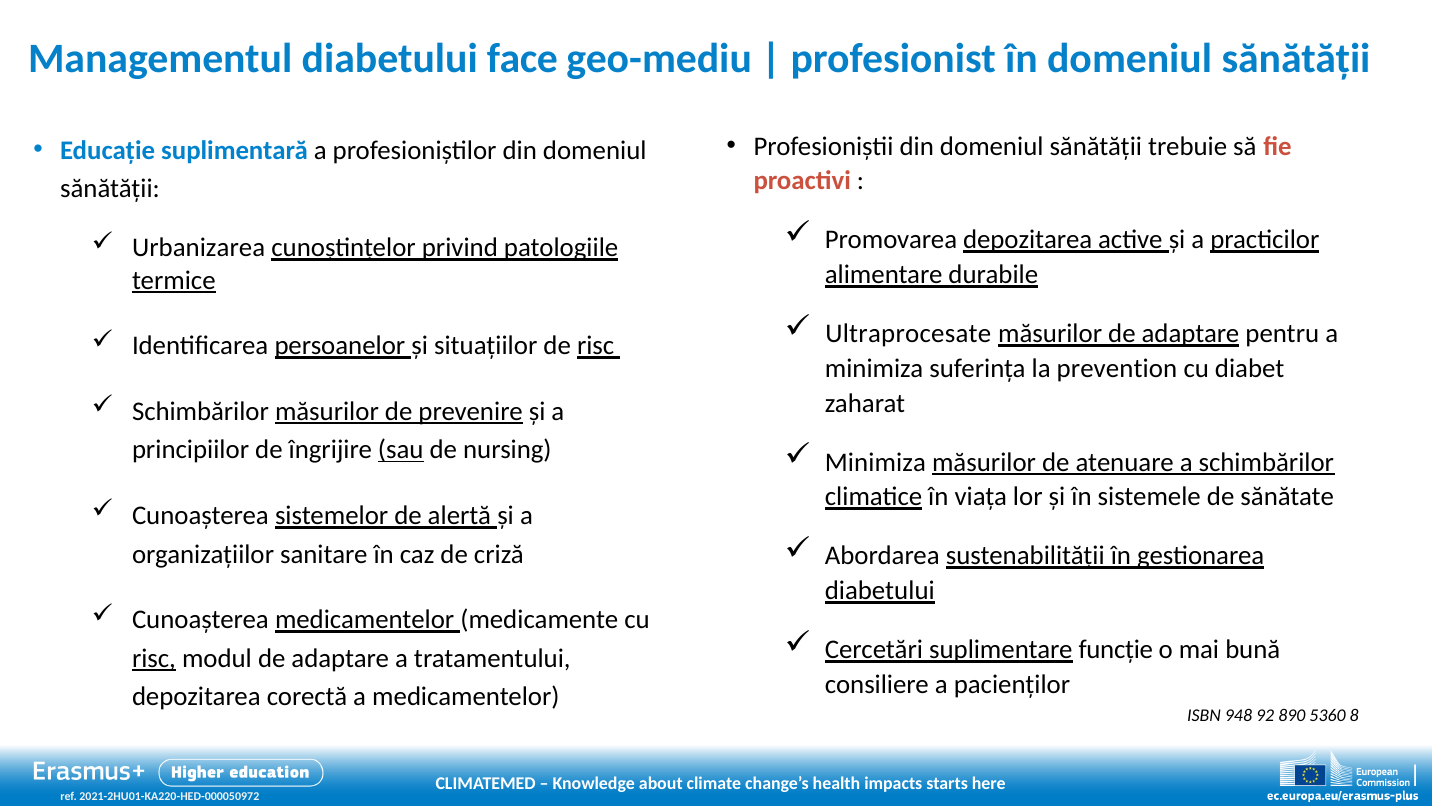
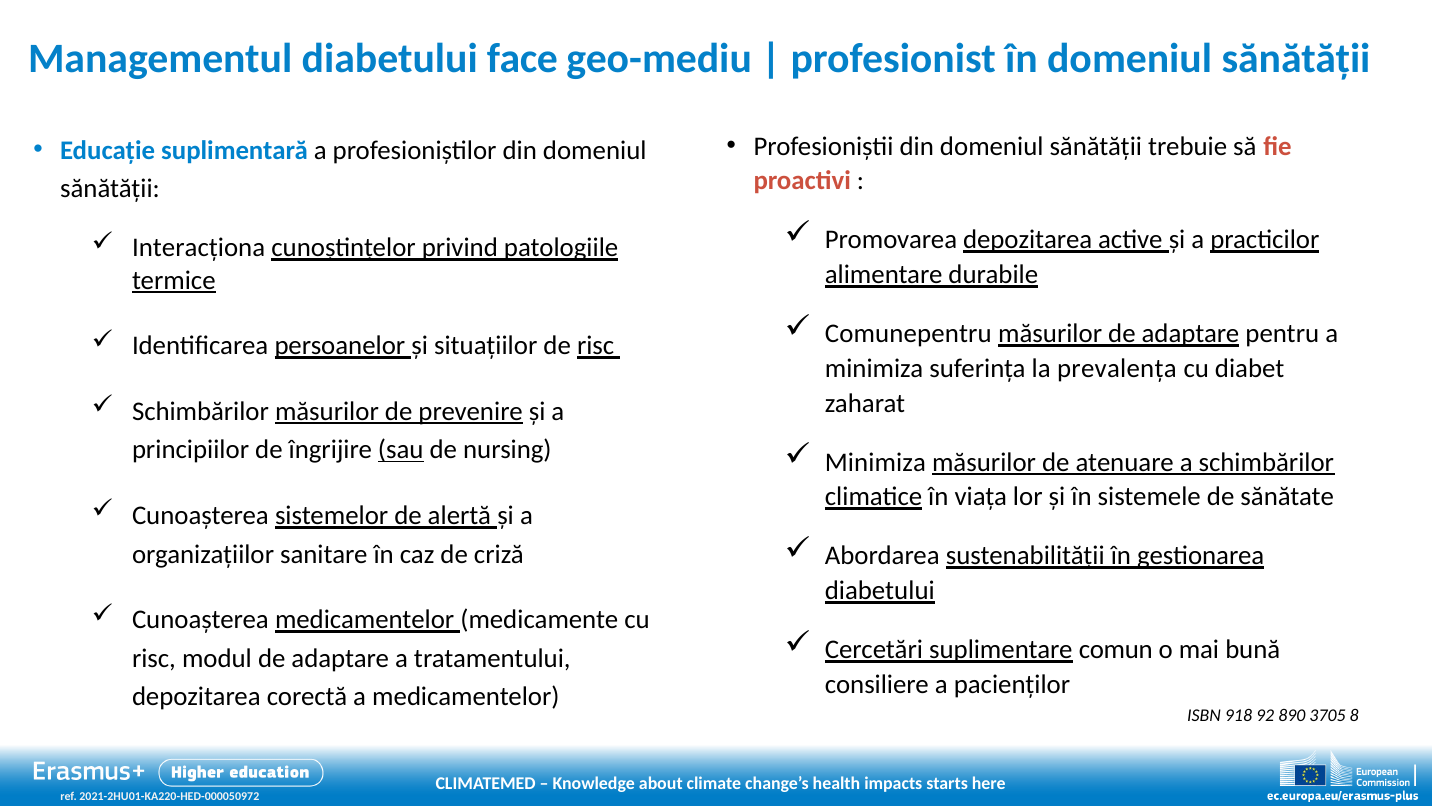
Urbanizarea: Urbanizarea -> Interacționa (199, 248)
Ultraprocesate: Ultraprocesate -> Comunepentru (908, 334)
prevention: prevention -> prevalența (1117, 368)
funcție: funcție -> comun (1116, 649)
risc underline: present -> none (154, 658)
948: 948 -> 918 (1238, 715)
5360: 5360 -> 3705 (1328, 715)
